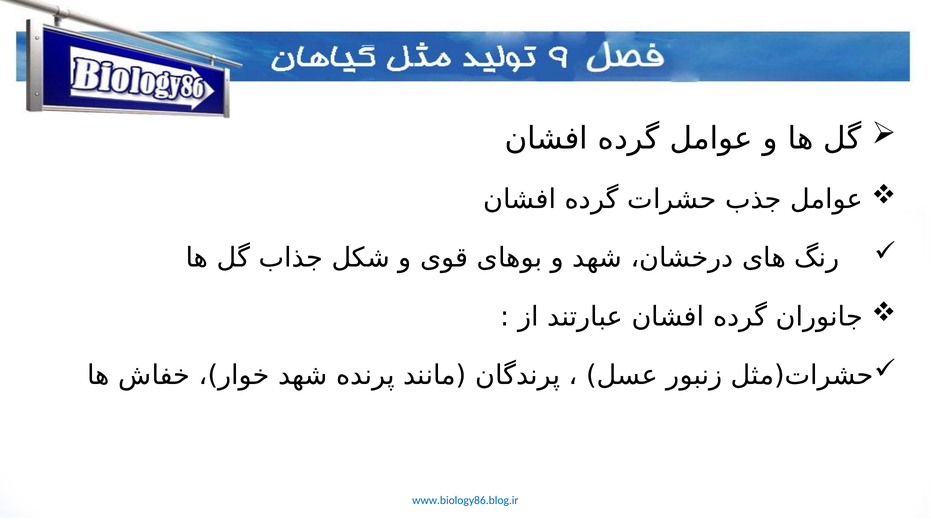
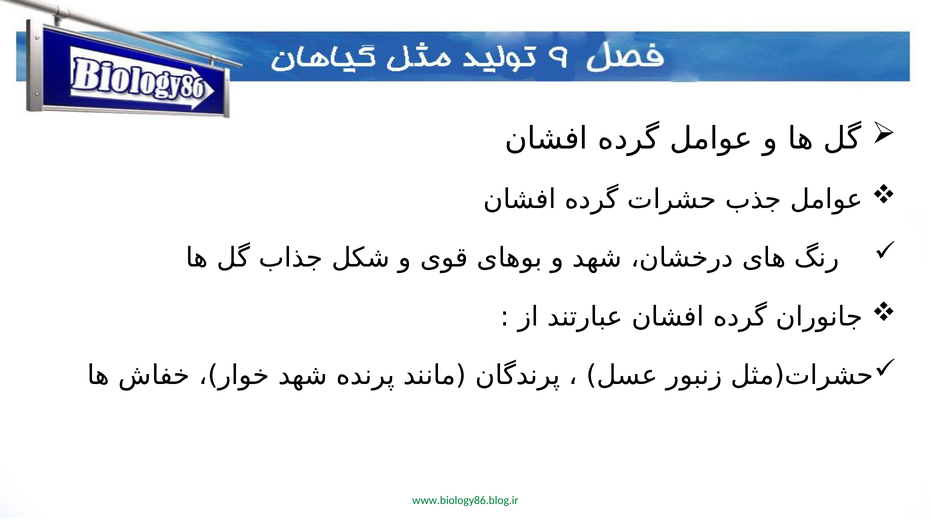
www.biology86.blog.ir colour: blue -> green (465, 500)
